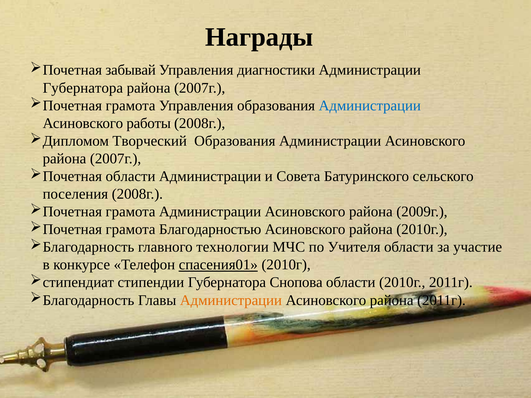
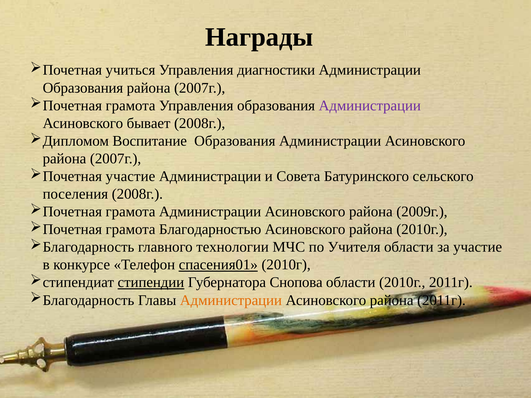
забывай: забывай -> учиться (130, 70)
Губернатора: Губернатора -> Образования (83, 88)
Администрации colour: blue -> purple (370, 106)
работы: работы -> бывает (149, 123)
Творческий: Творческий -> Воспитание (150, 141)
области: области -> участие (130, 176)
стипендии underline: none -> present (151, 283)
